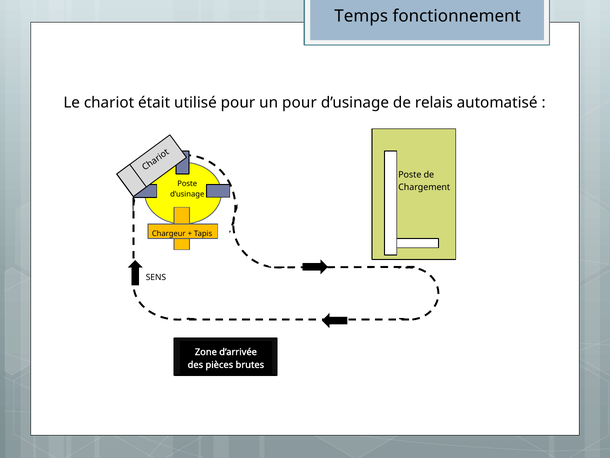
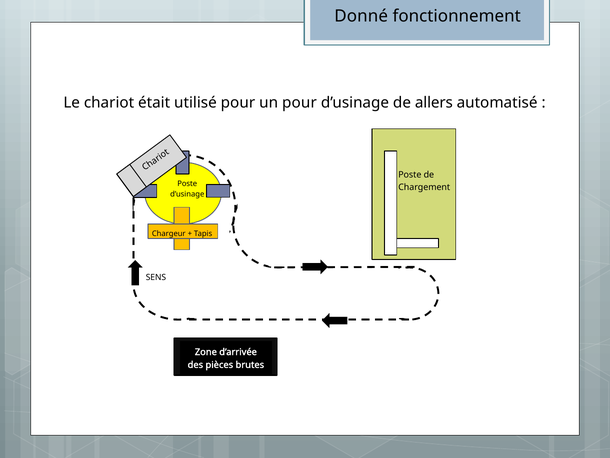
Temps: Temps -> Donné (361, 16)
relais: relais -> allers (434, 103)
